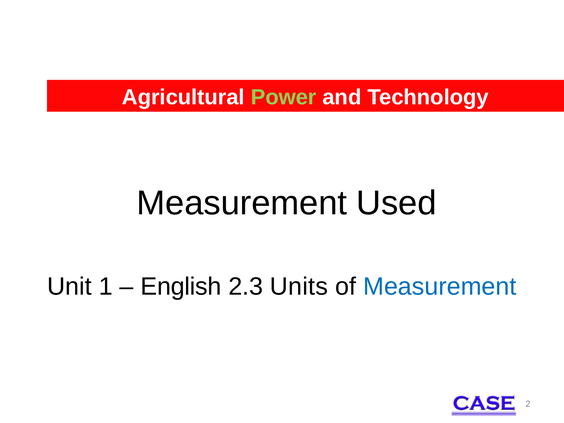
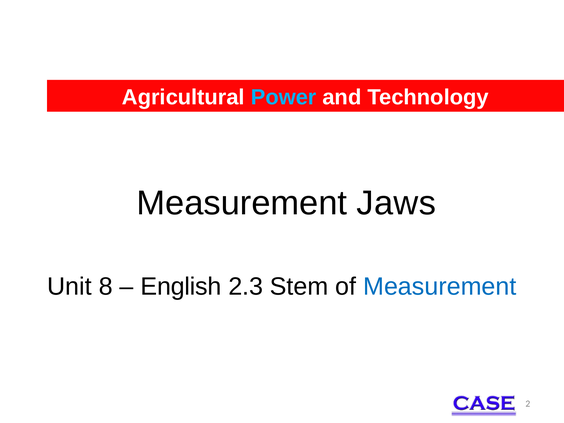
Power colour: light green -> light blue (284, 97)
Used: Used -> Jaws (396, 203)
1: 1 -> 8 (106, 287)
Units: Units -> Stem (299, 287)
